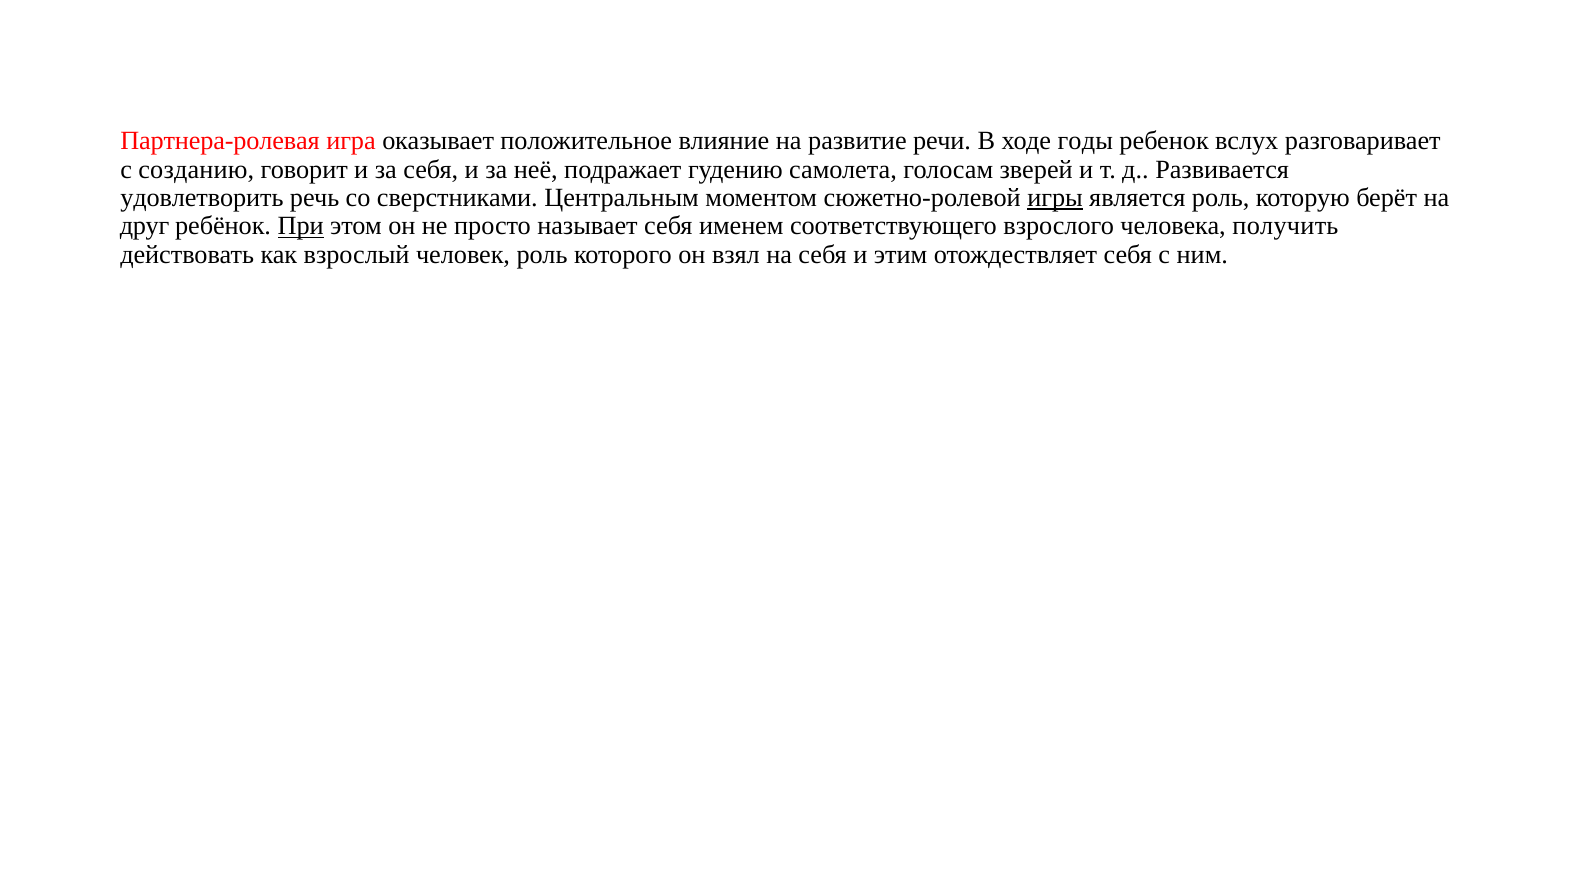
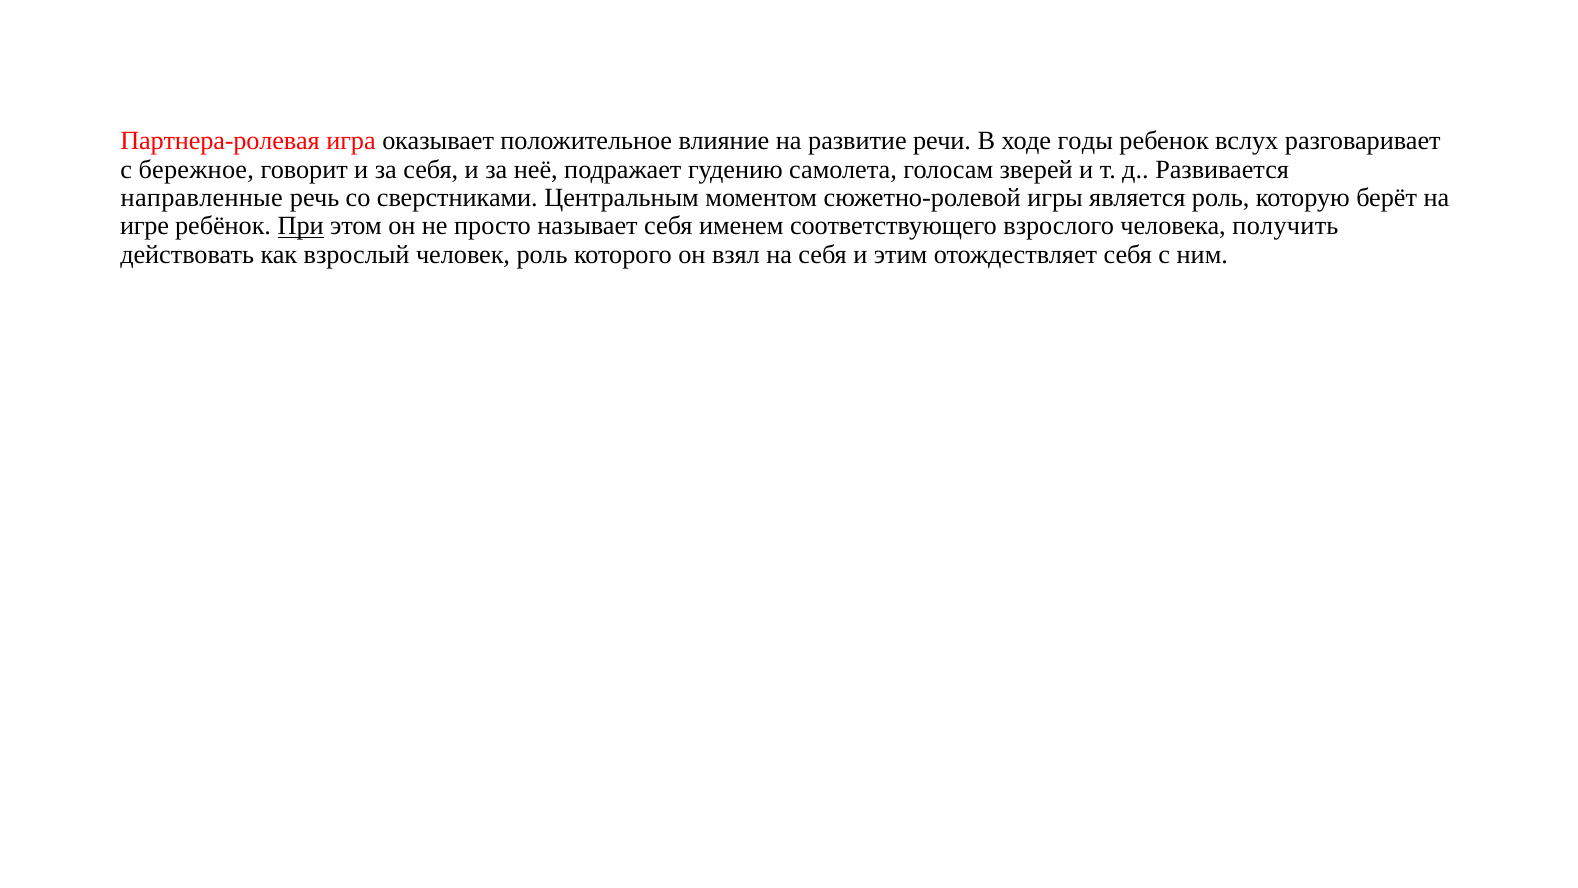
созданию: созданию -> бережное (196, 169)
удовлетворить: удовлетворить -> направленные (202, 198)
игры underline: present -> none (1055, 198)
друг: друг -> игре (145, 226)
